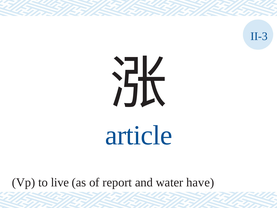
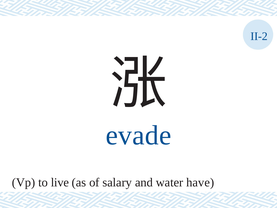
II-3: II-3 -> II-2 (259, 36)
article: article -> evade (138, 135)
report: report -> salary (117, 182)
